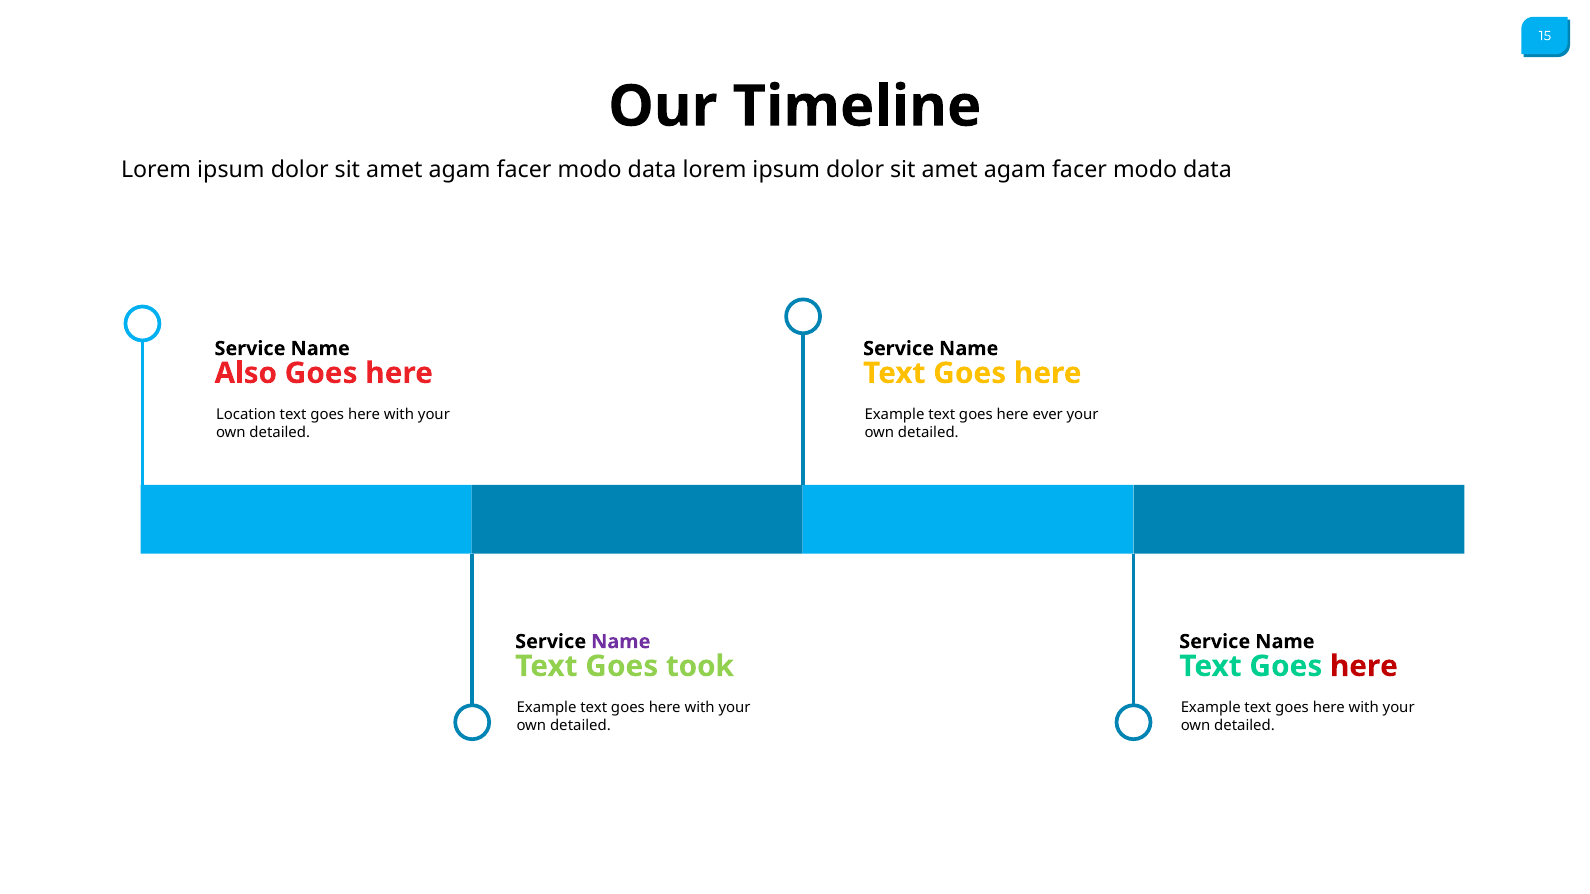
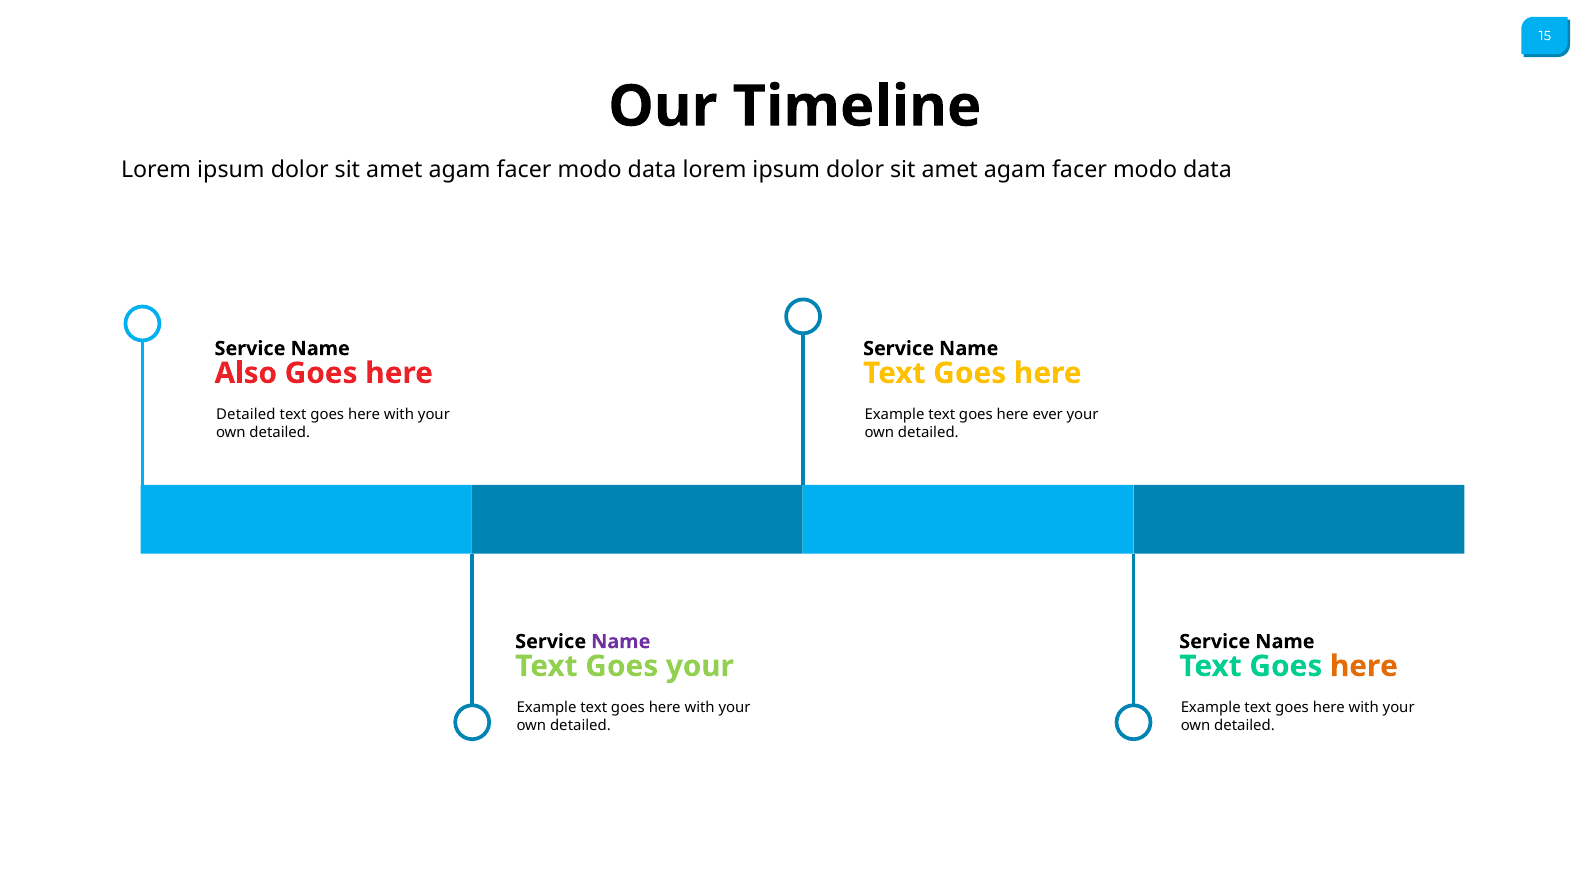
Location: Location -> Detailed (246, 414)
Goes took: took -> your (700, 666)
here colour: red -> orange (1364, 666)
